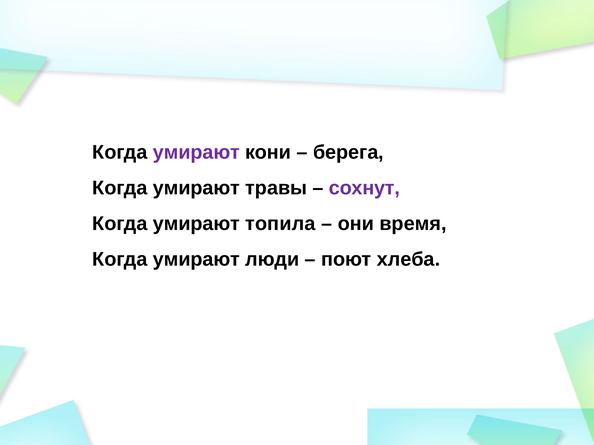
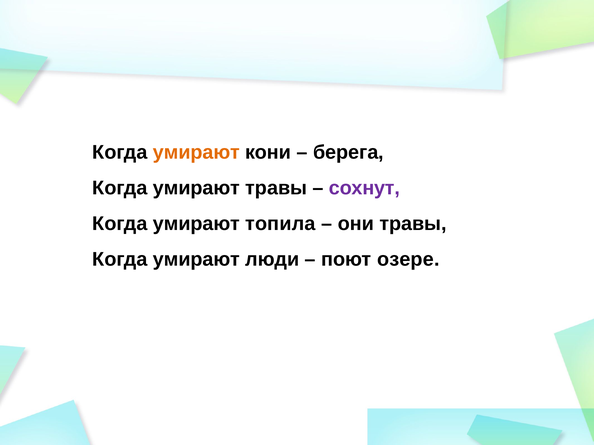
умирают colour: purple -> orange (196, 153)
они время: время -> травы (413, 224)
хлеба: хлеба -> озере (408, 260)
